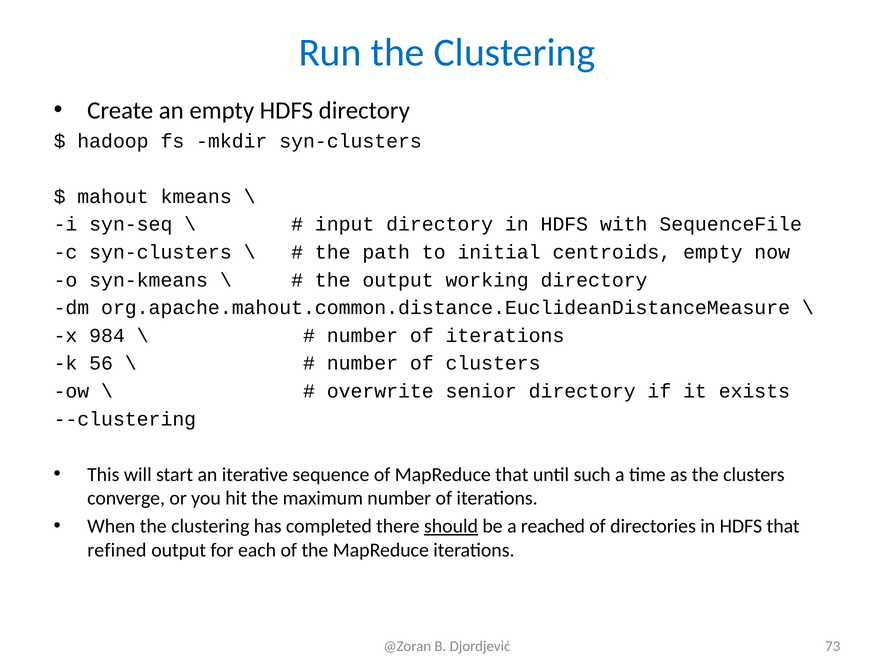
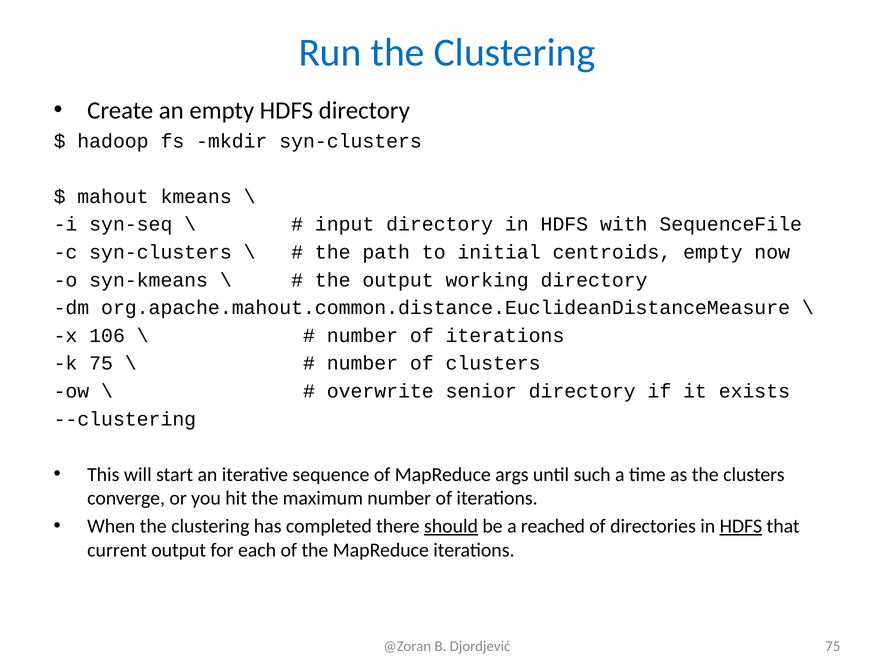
984: 984 -> 106 (107, 335)
k 56: 56 -> 75 (101, 363)
MapReduce that: that -> args (512, 474)
HDFS underline: none -> present (741, 526)
refined: refined -> current (117, 550)
Djordjević 73: 73 -> 75 (833, 646)
